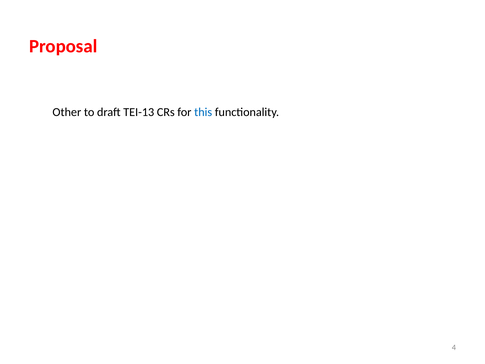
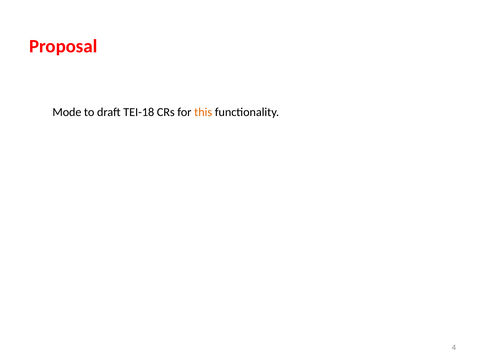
Other: Other -> Mode (67, 112)
TEI-13: TEI-13 -> TEI-18 (139, 112)
this colour: blue -> orange (203, 112)
